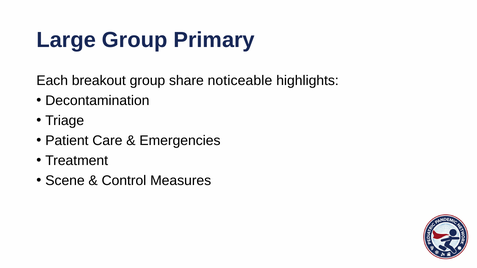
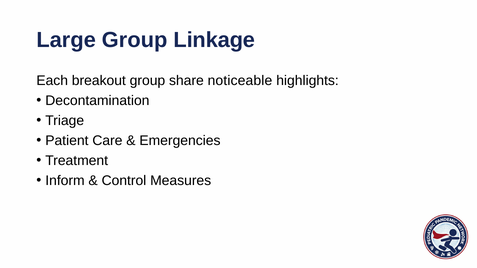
Primary: Primary -> Linkage (214, 40)
Scene: Scene -> Inform (65, 181)
